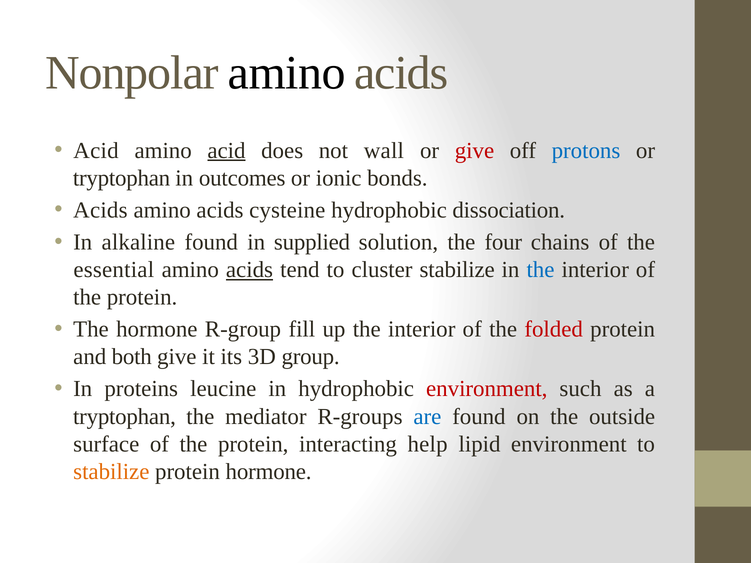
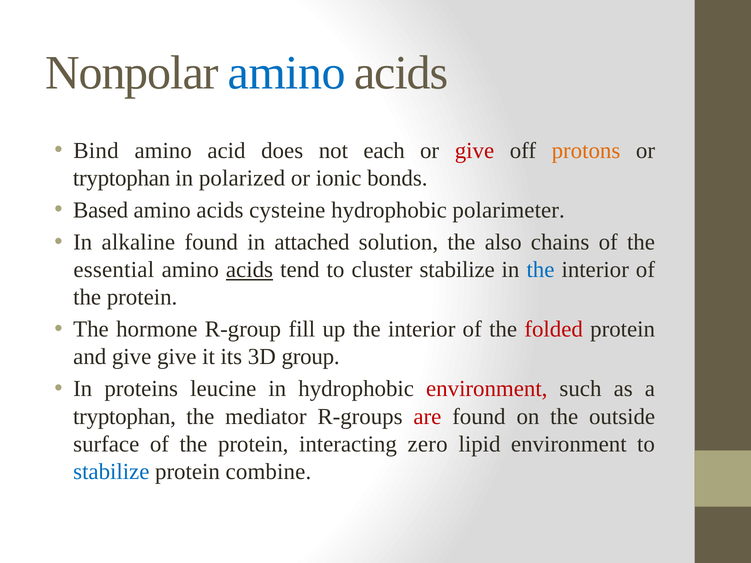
amino colour: black -> blue (287, 73)
Acid: Acid -> Bind (96, 151)
acid underline: present -> none (226, 151)
wall: wall -> each (384, 151)
protons colour: blue -> orange (586, 151)
outcomes: outcomes -> polarized (242, 178)
Acids: Acids -> Based (101, 210)
dissociation: dissociation -> polarimeter (509, 210)
supplied: supplied -> attached (312, 242)
four: four -> also (503, 242)
and both: both -> give (132, 357)
are colour: blue -> red (427, 417)
help: help -> zero (428, 444)
stabilize colour: orange -> blue (111, 472)
protein hormone: hormone -> combine (268, 472)
